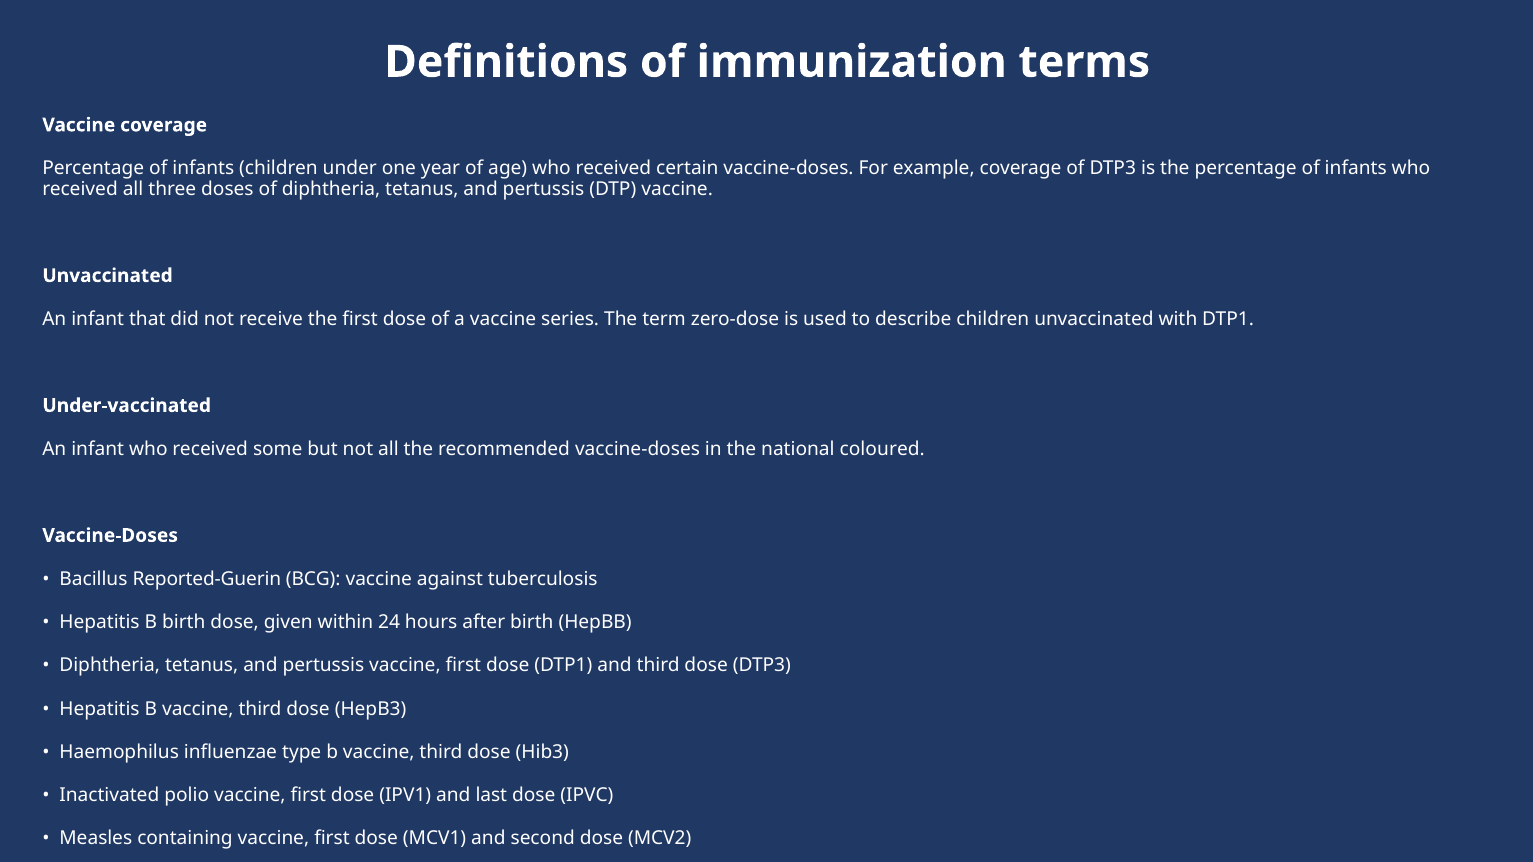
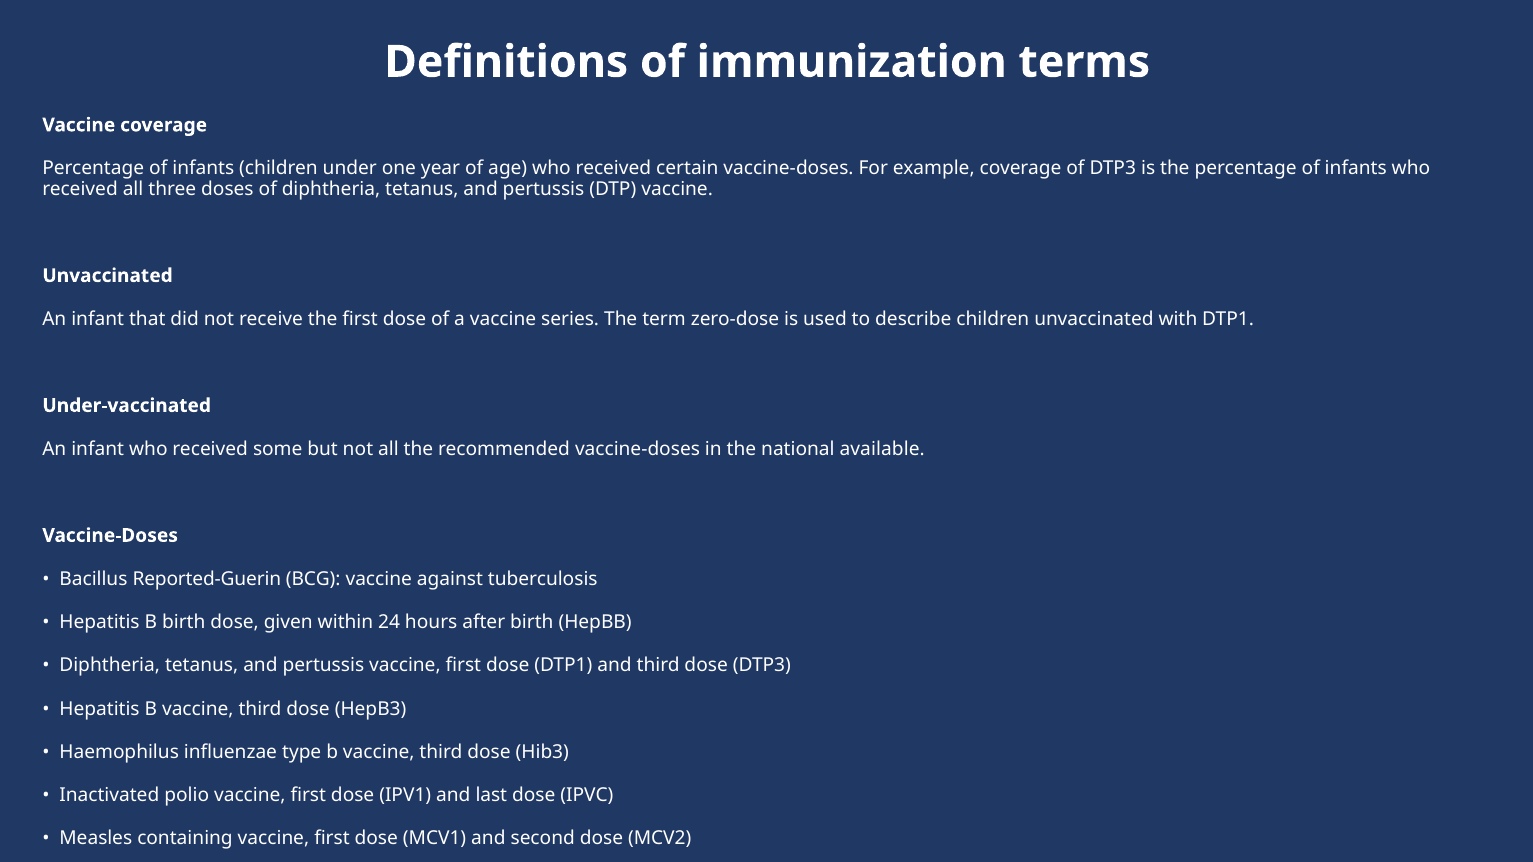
coloured: coloured -> available (882, 449)
